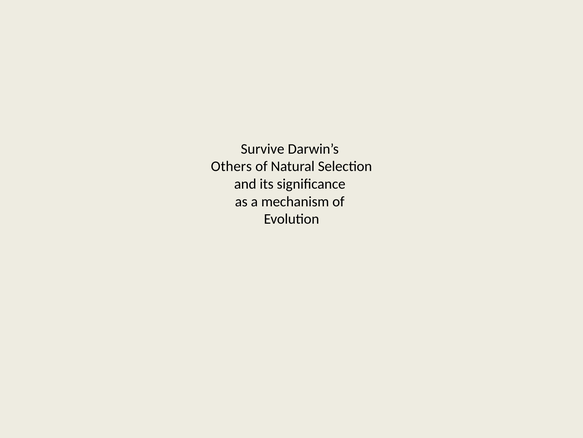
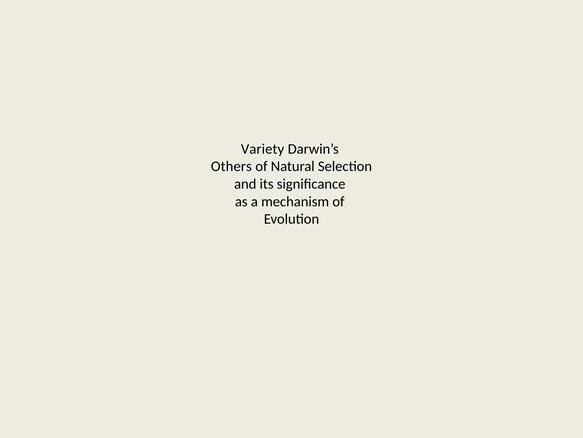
Survive: Survive -> Variety (263, 149)
